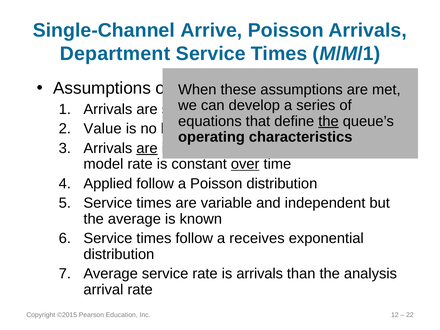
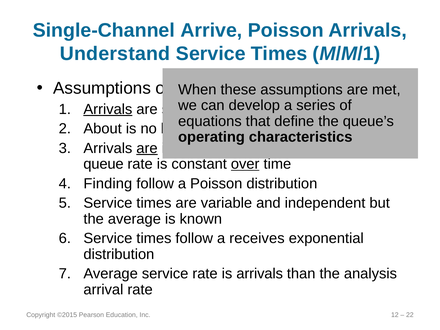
Department: Department -> Understand (115, 54)
Arrivals underline: none -> present (108, 109)
the underline: present -> none (328, 121)
Value: Value -> About (103, 129)
model: model -> queue (104, 164)
Applied: Applied -> Finding (108, 184)
